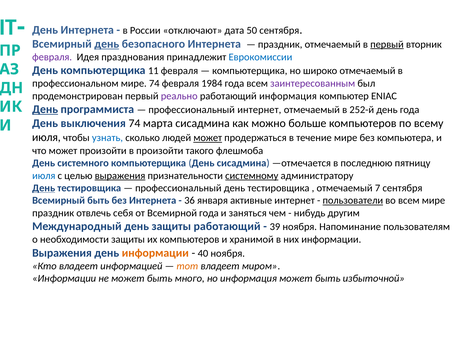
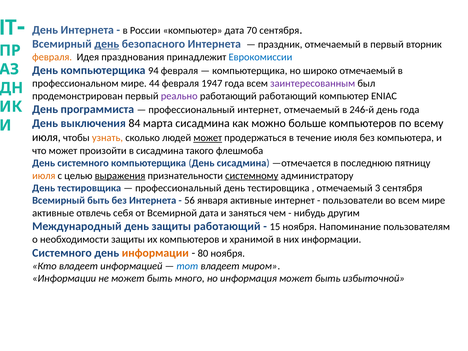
России отключают: отключают -> компьютер (193, 30)
50: 50 -> 70 (252, 30)
первый underline: present -> none (387, 44)
февраля colour: purple -> orange (52, 57)
11: 11 -> 94 (153, 71)
мире 74: 74 -> 44 (154, 84)
1984: 1984 -> 1947 (212, 84)
работающий информация: информация -> работающий (288, 96)
День underline: present -> none (45, 109)
252-й: 252-й -> 246-й (362, 110)
выключения 74: 74 -> 84 (134, 123)
узнать colour: blue -> orange (107, 138)
течение мире: мире -> июля (346, 138)
в произойти: произойти -> сисадмина (160, 151)
июля colour: blue -> orange (44, 176)
День underline: present -> none (44, 188)
7: 7 -> 3 (378, 188)
36: 36 -> 56 (190, 201)
пользователи underline: present -> none (353, 201)
праздник: праздник -> активные (53, 213)
Всемирной года: года -> дата (209, 213)
39: 39 -> 15 (275, 227)
Выражения: Выражения -> Системного (62, 253)
40: 40 -> 80 (203, 253)
тот colour: orange -> blue (187, 266)
